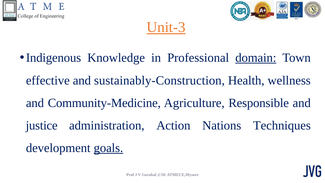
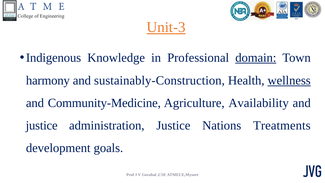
effective: effective -> harmony (48, 80)
wellness underline: none -> present (289, 80)
Responsible: Responsible -> Availability (259, 103)
administration Action: Action -> Justice (173, 125)
Techniques: Techniques -> Treatments (282, 125)
goals underline: present -> none (108, 148)
